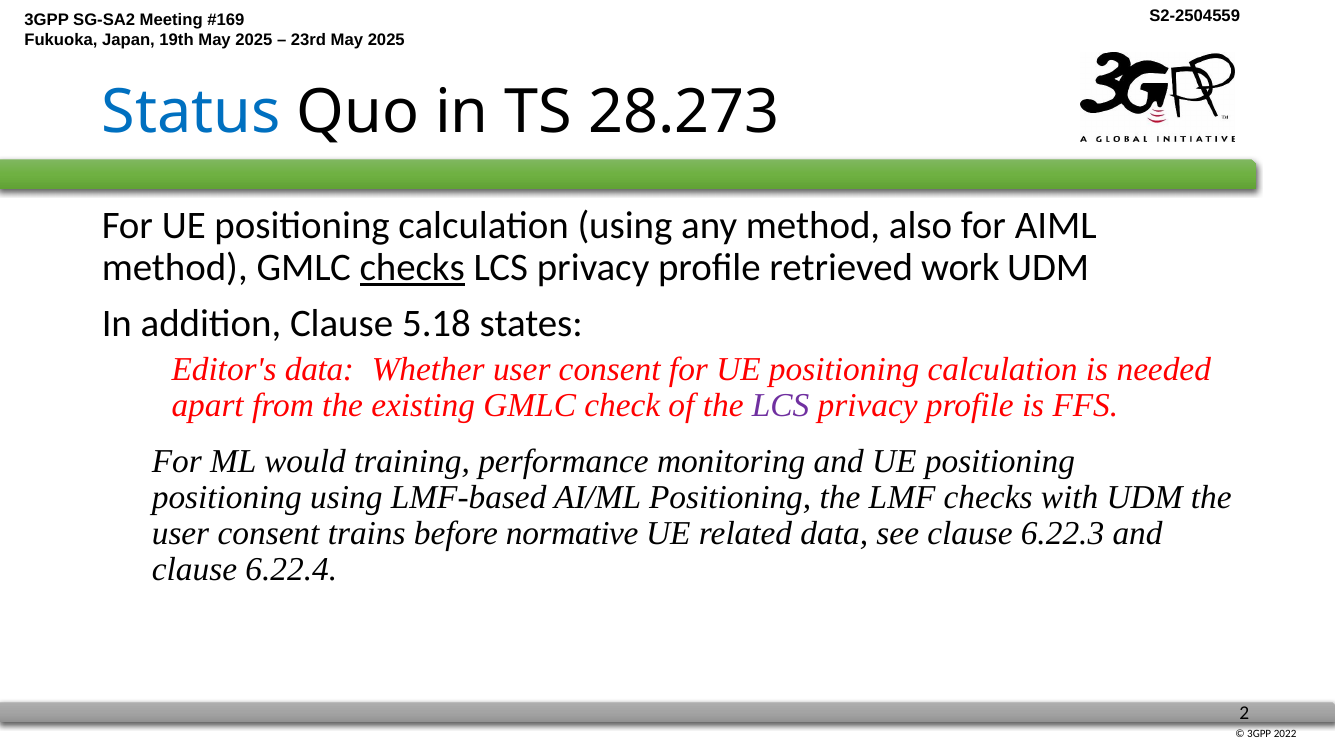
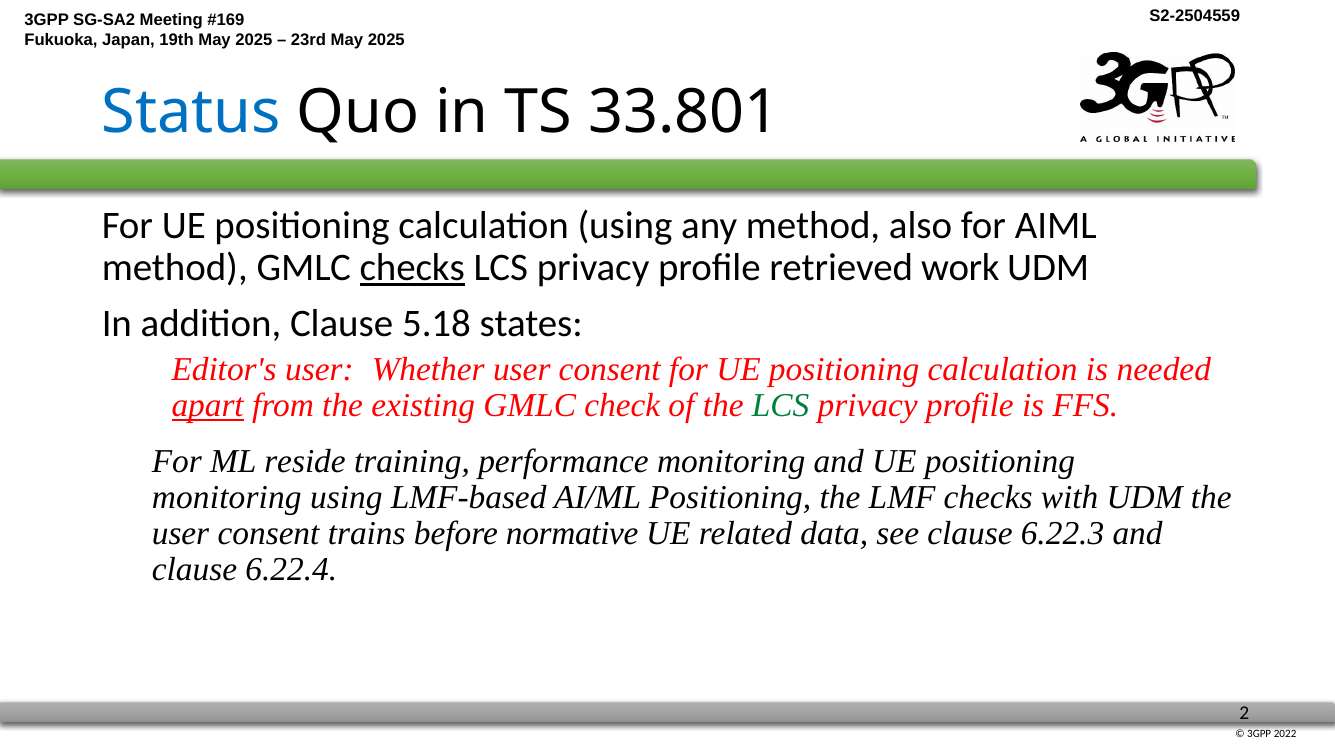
28.273: 28.273 -> 33.801 (684, 112)
Editor's data: data -> user (319, 370)
apart underline: none -> present (208, 406)
LCS colour: purple -> green (781, 406)
would: would -> reside (305, 461)
positioning: positioning -> monitoring (227, 497)
